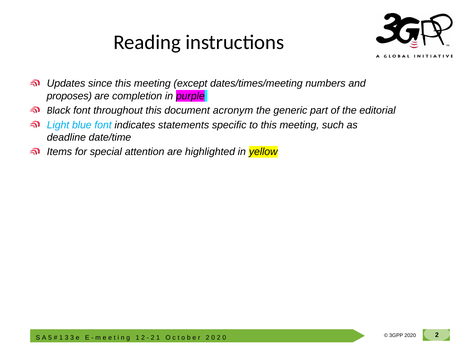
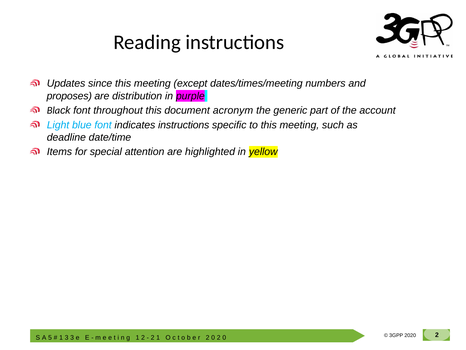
completion: completion -> distribution (137, 96)
editorial: editorial -> account (378, 110)
indicates statements: statements -> instructions (184, 125)
